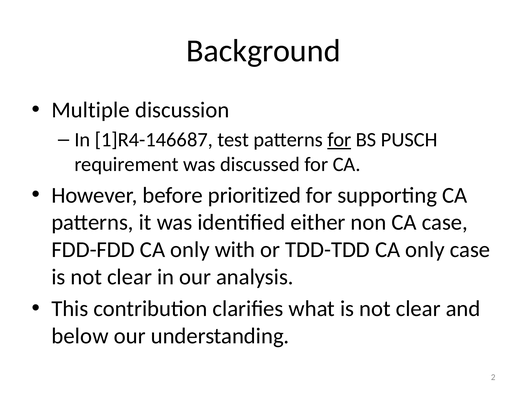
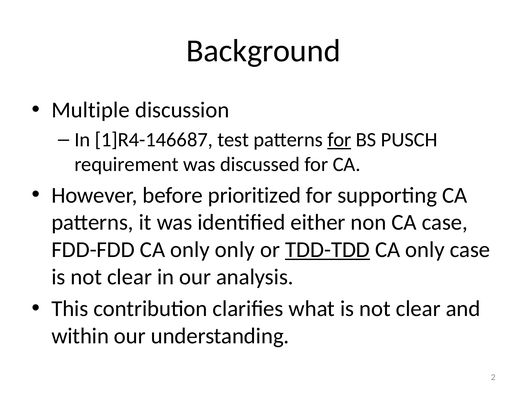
only with: with -> only (235, 250)
TDD-TDD underline: none -> present (328, 250)
below: below -> within (80, 336)
